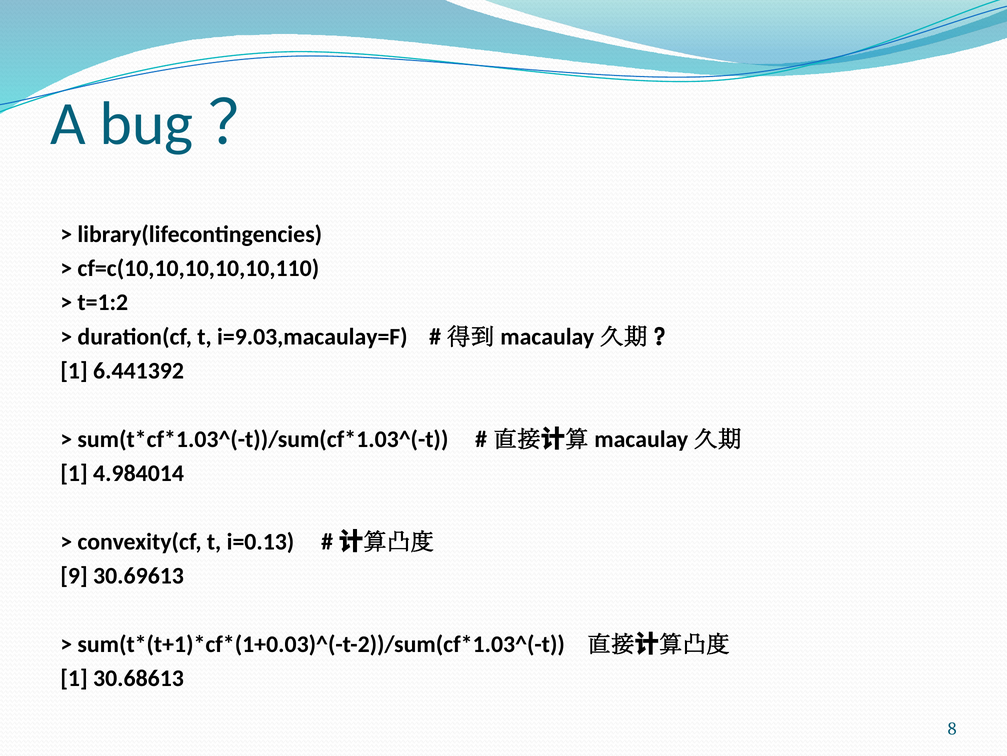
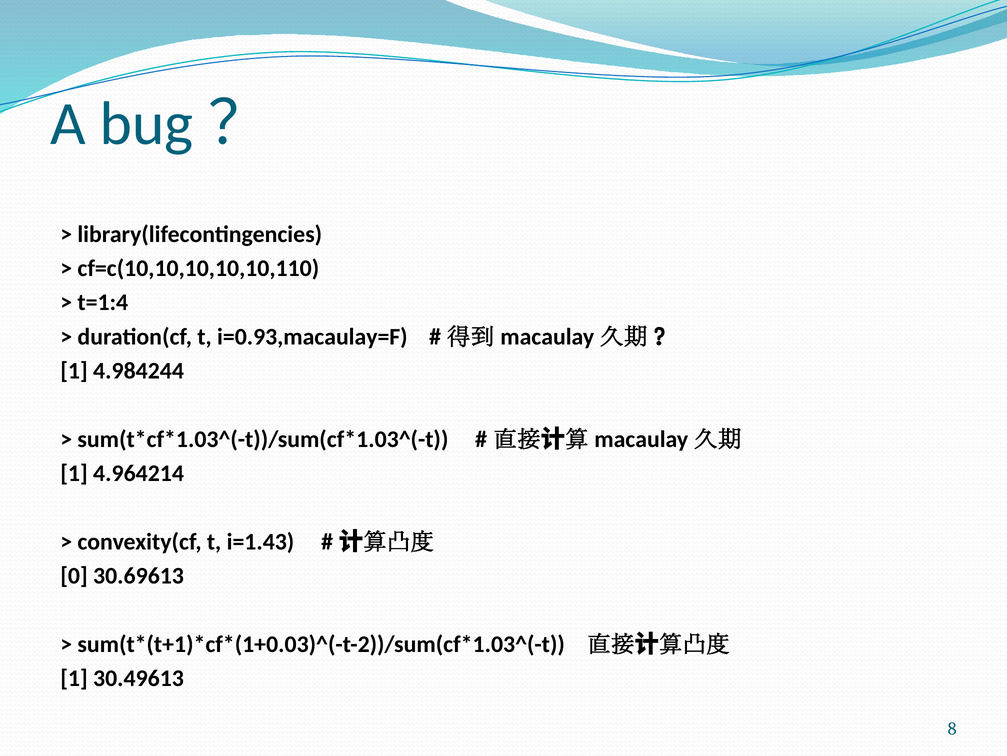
t=1:2: t=1:2 -> t=1:4 (103, 302)
i=9.03,macaulay=F: i=9.03,macaulay=F -> i=0.93,macaulay=F (312, 336)
6.441392: 6.441392 -> 4.984244 (139, 371)
4.984014: 4.984014 -> 4.964214 (139, 473)
i=0.13: i=0.13 -> i=1.43 (260, 541)
9: 9 -> 0 (74, 575)
30.68613: 30.68613 -> 30.49613 (138, 678)
